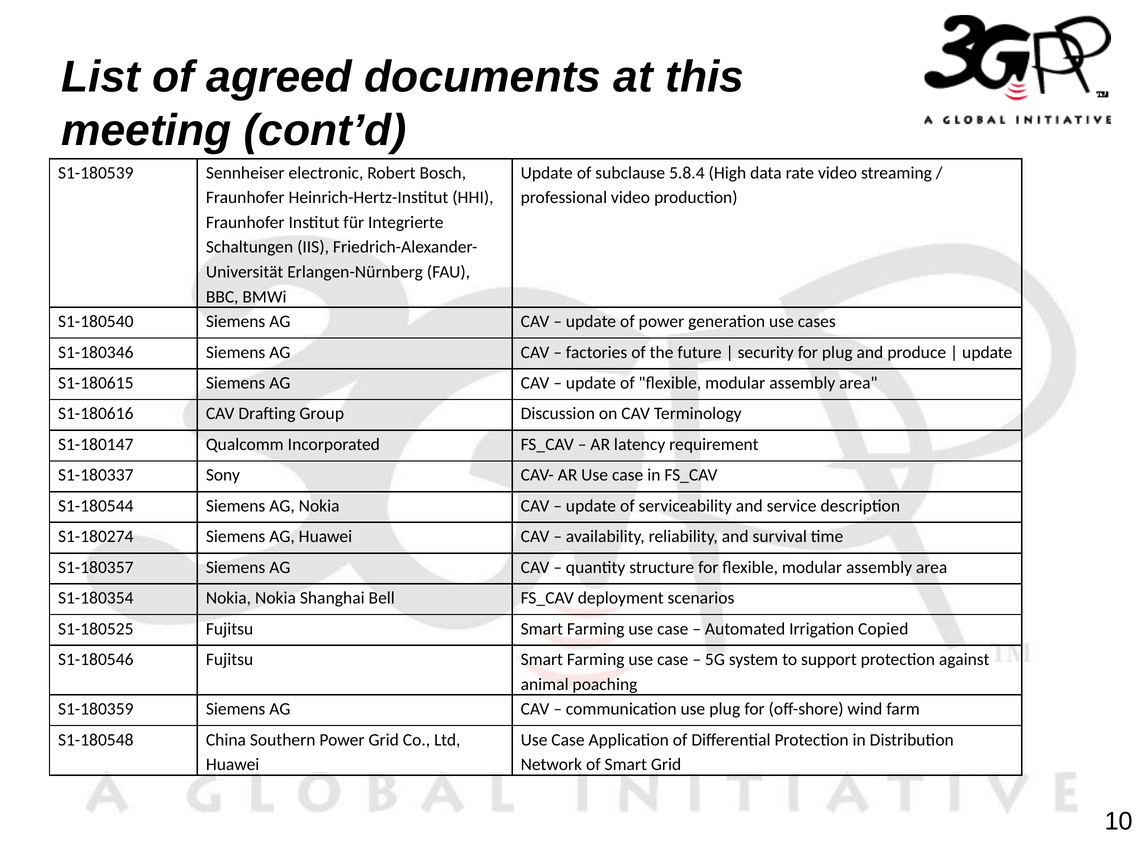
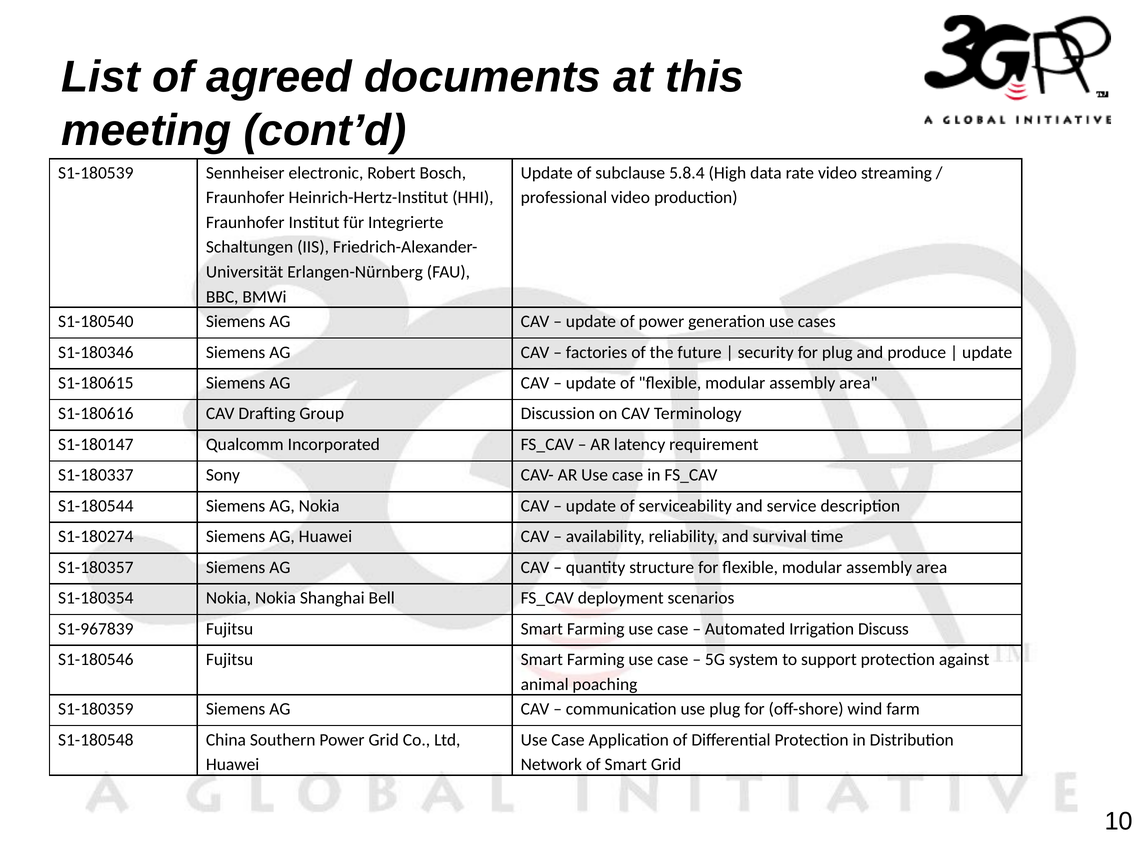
S1-180525: S1-180525 -> S1-967839 (96, 629)
Copied: Copied -> Discuss (883, 629)
